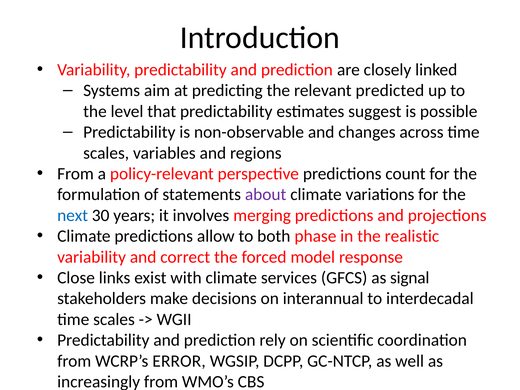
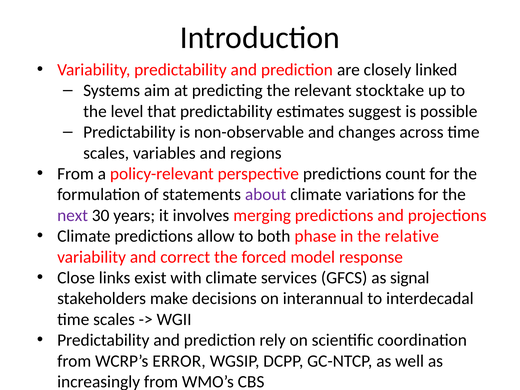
predicted: predicted -> stocktake (390, 91)
next colour: blue -> purple (73, 215)
realistic: realistic -> relative (412, 236)
